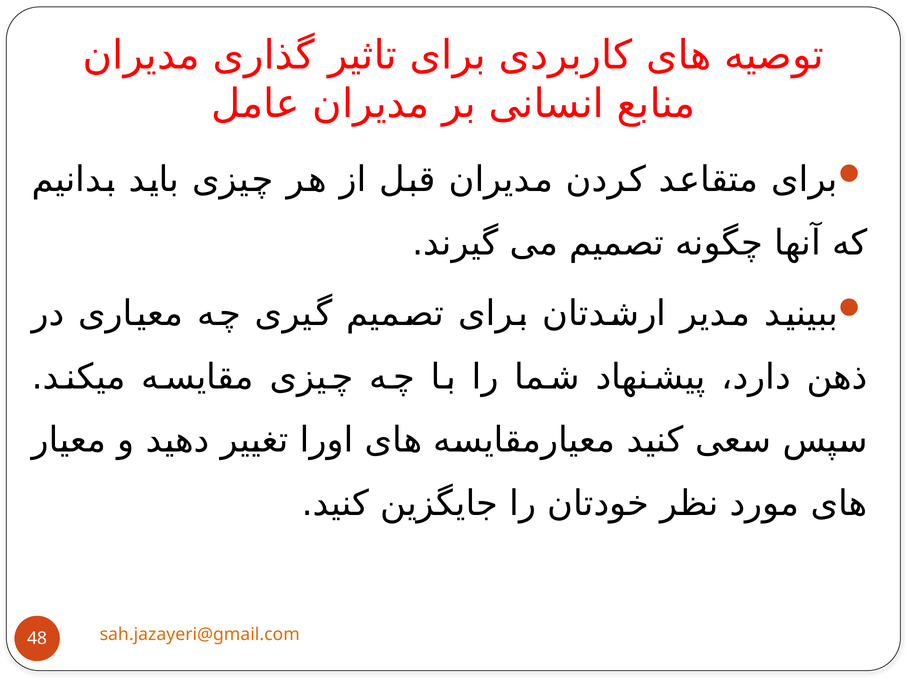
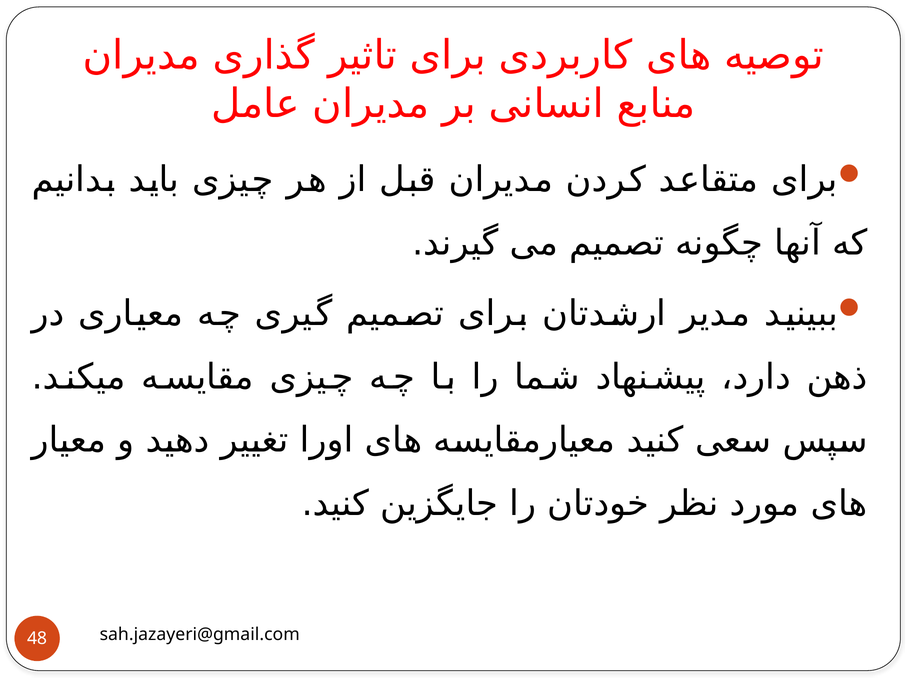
sah.jazayeri@gmail.com colour: orange -> black (200, 635)
